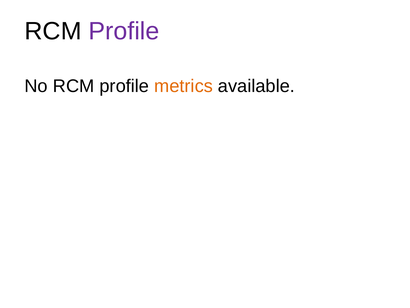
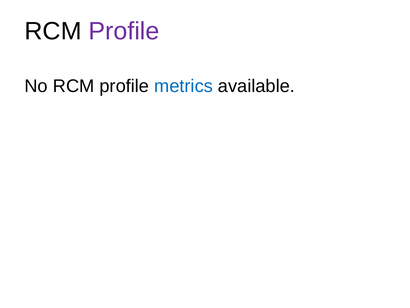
metrics colour: orange -> blue (184, 86)
